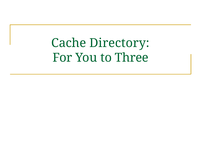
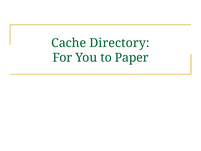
Three: Three -> Paper (132, 58)
